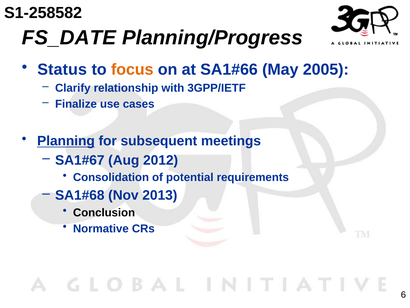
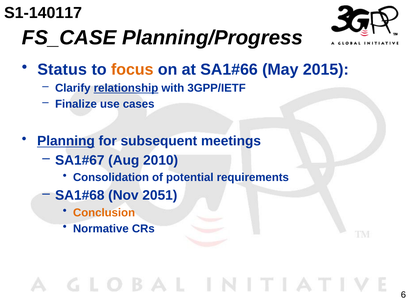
S1-258582: S1-258582 -> S1-140117 (43, 13)
FS_DATE: FS_DATE -> FS_CASE (69, 38)
2005: 2005 -> 2015 (326, 70)
relationship underline: none -> present (126, 88)
2012: 2012 -> 2010 (161, 160)
2013: 2013 -> 2051 (160, 195)
Conclusion colour: black -> orange (104, 212)
